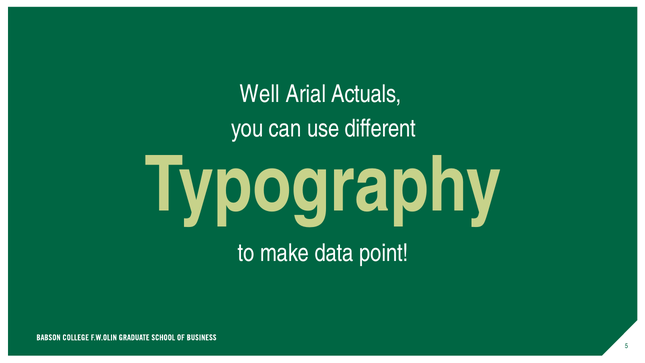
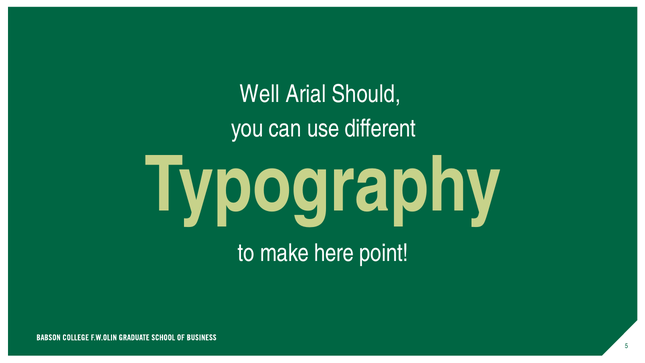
Actuals: Actuals -> Should (366, 94)
data: data -> here (334, 253)
